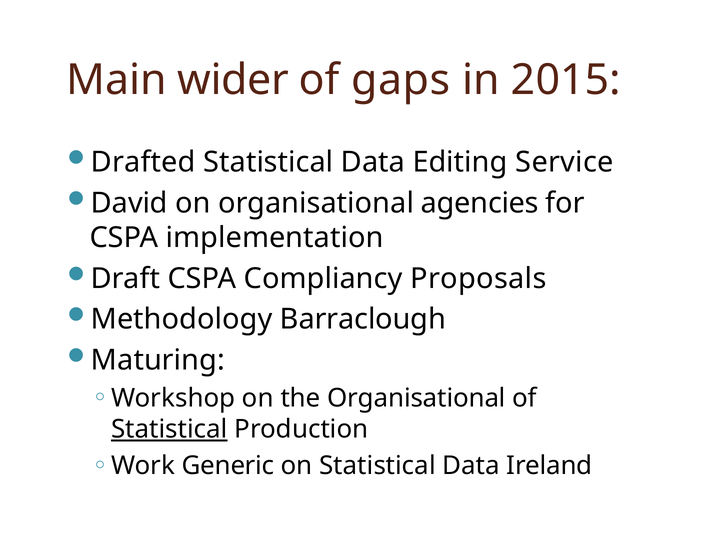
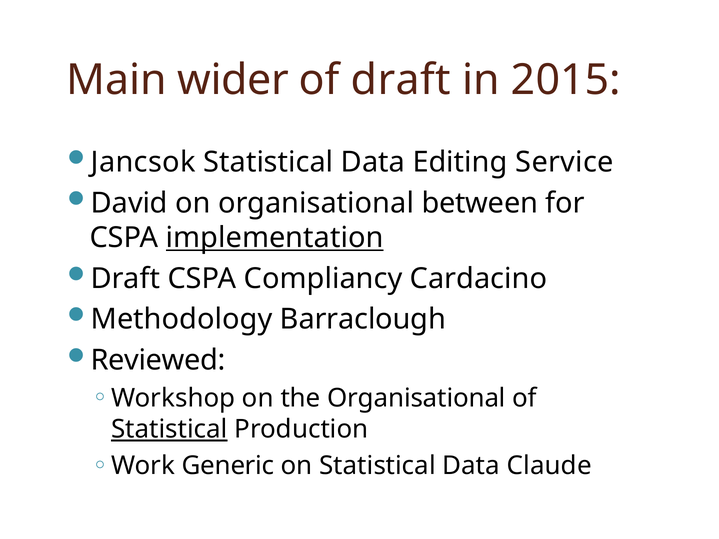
of gaps: gaps -> draft (401, 80)
Drafted: Drafted -> Jancsok (143, 162)
agencies: agencies -> between (480, 203)
implementation underline: none -> present (275, 238)
Proposals: Proposals -> Cardacino (479, 279)
Maturing: Maturing -> Reviewed (158, 360)
Ireland: Ireland -> Claude (549, 466)
